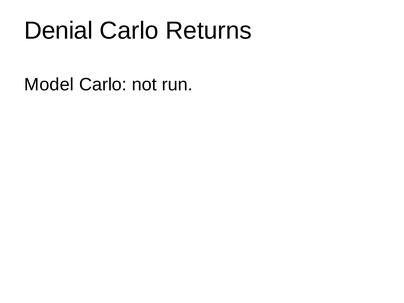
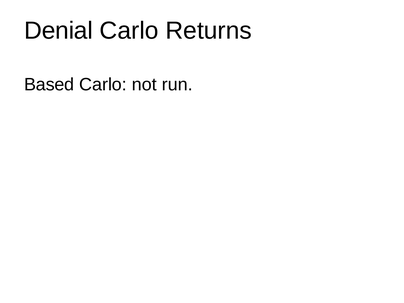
Model: Model -> Based (49, 85)
